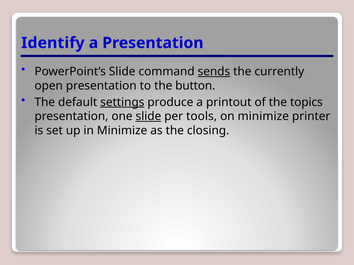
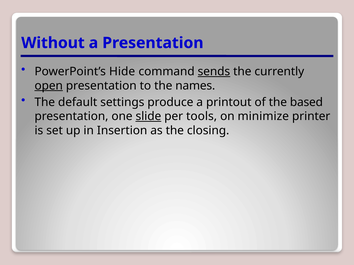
Identify: Identify -> Without (53, 43)
PowerPoint’s Slide: Slide -> Hide (122, 72)
open underline: none -> present (49, 86)
button: button -> names (195, 86)
settings underline: present -> none (122, 102)
topics: topics -> based (306, 102)
in Minimize: Minimize -> Insertion (122, 131)
